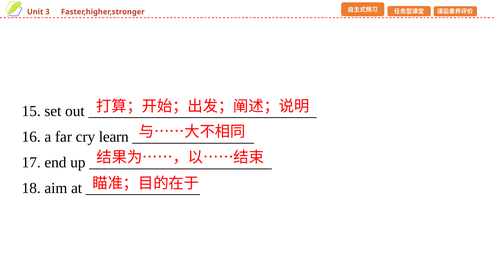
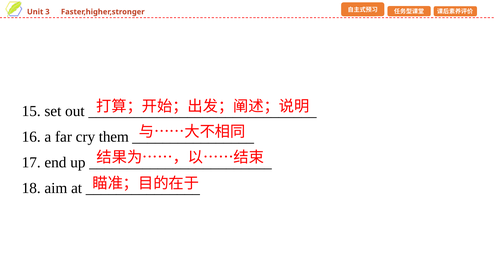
learn: learn -> them (114, 137)
